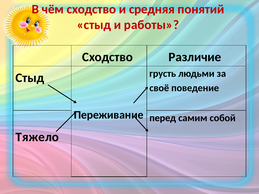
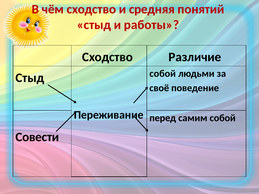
грусть: грусть -> собой (163, 74)
Тяжело: Тяжело -> Совести (37, 137)
